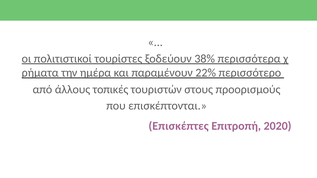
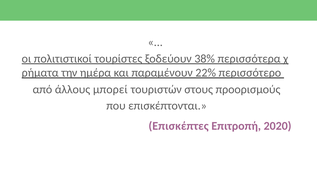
τοπικές: τοπικές -> μπορεί (110, 90)
